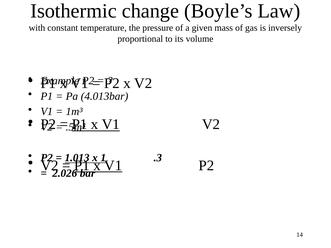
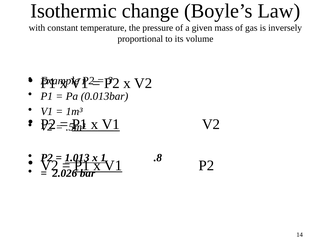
4.013bar: 4.013bar -> 0.013bar (105, 96)
.3: .3 -> .8 (158, 158)
